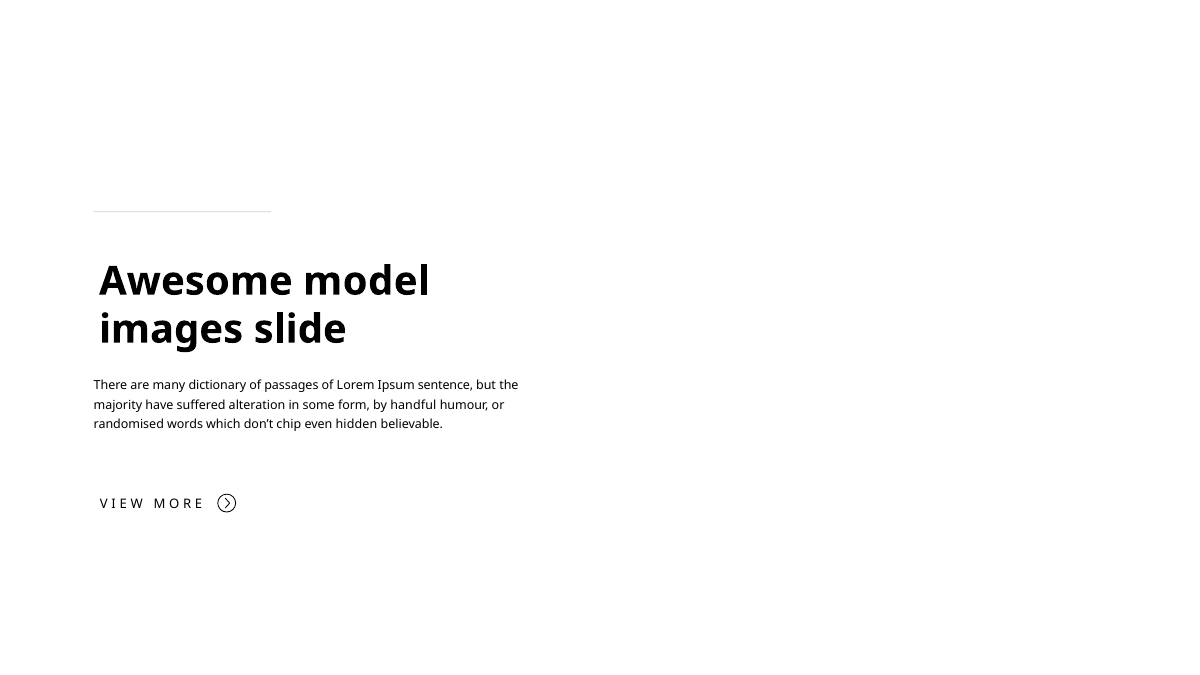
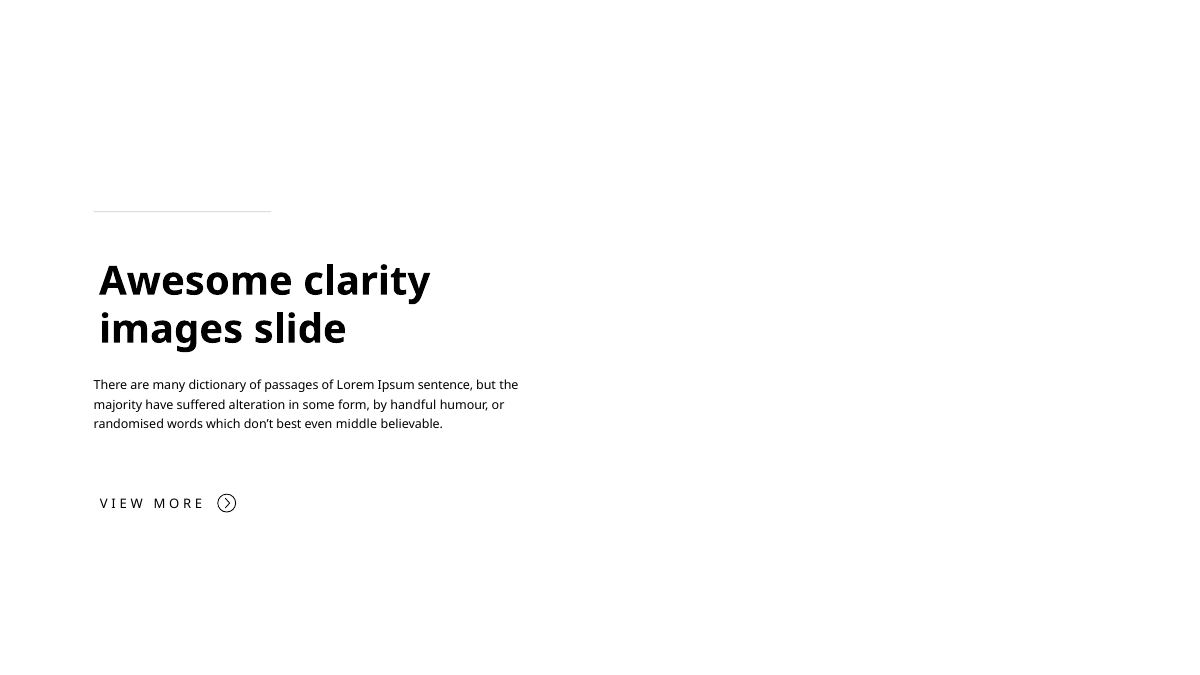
model: model -> clarity (367, 281)
chip: chip -> best (289, 425)
hidden: hidden -> middle (356, 425)
